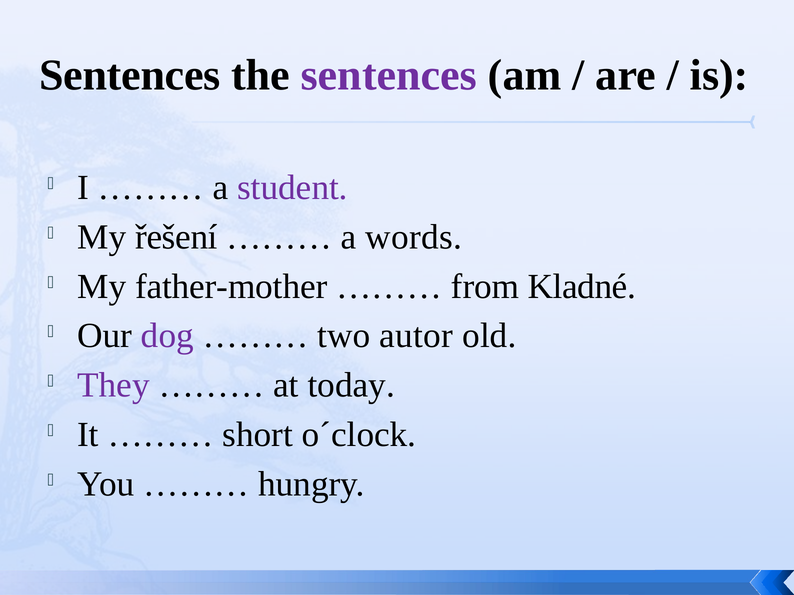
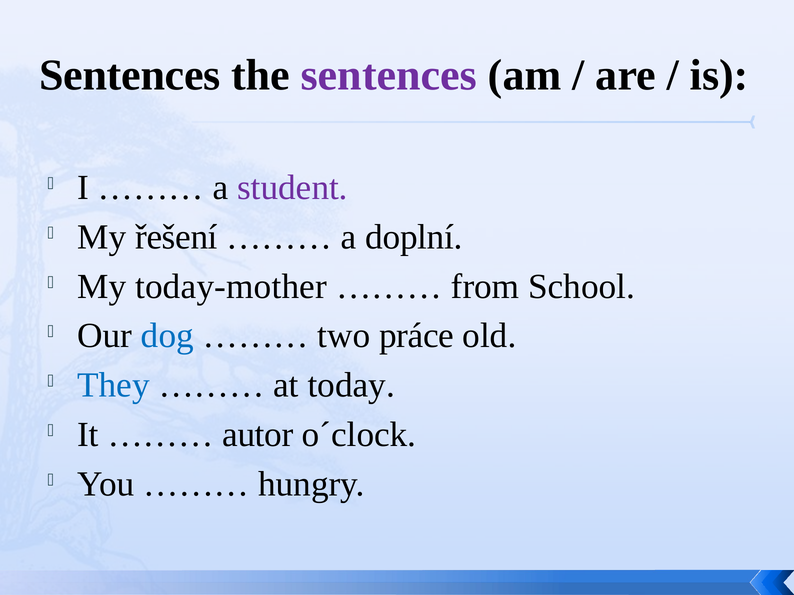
words: words -> doplní (414, 237)
father-mother: father-mother -> today-mother (231, 287)
Kladné: Kladné -> School (582, 287)
dog colour: purple -> blue (167, 336)
autor: autor -> práce (417, 336)
They colour: purple -> blue (114, 385)
short: short -> autor (258, 435)
